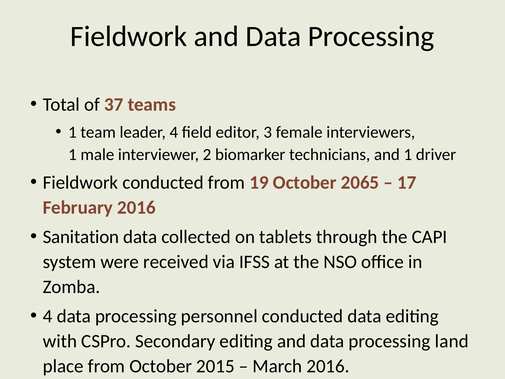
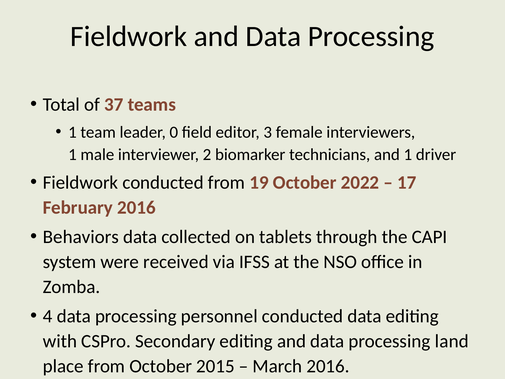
leader 4: 4 -> 0 (174, 132)
2065: 2065 -> 2022 (360, 183)
Sanitation: Sanitation -> Behaviors (81, 237)
